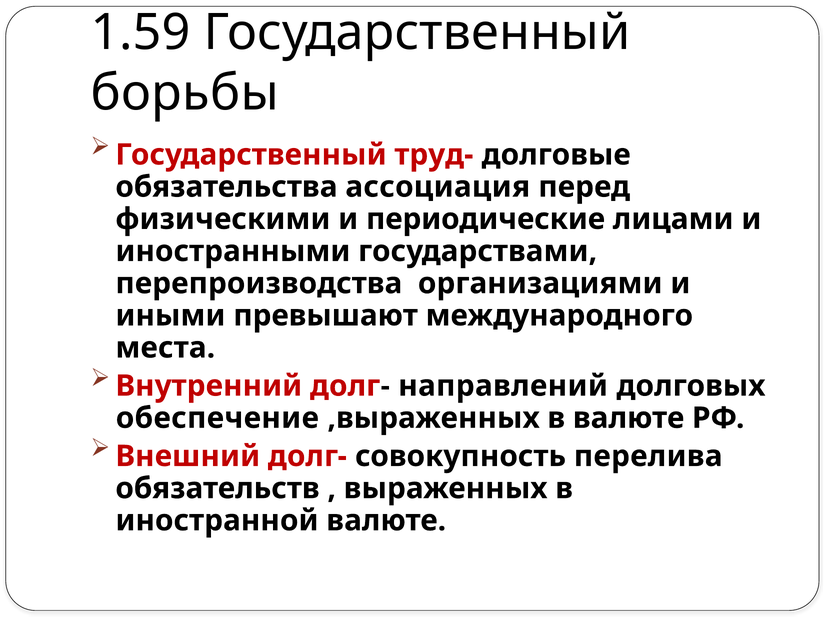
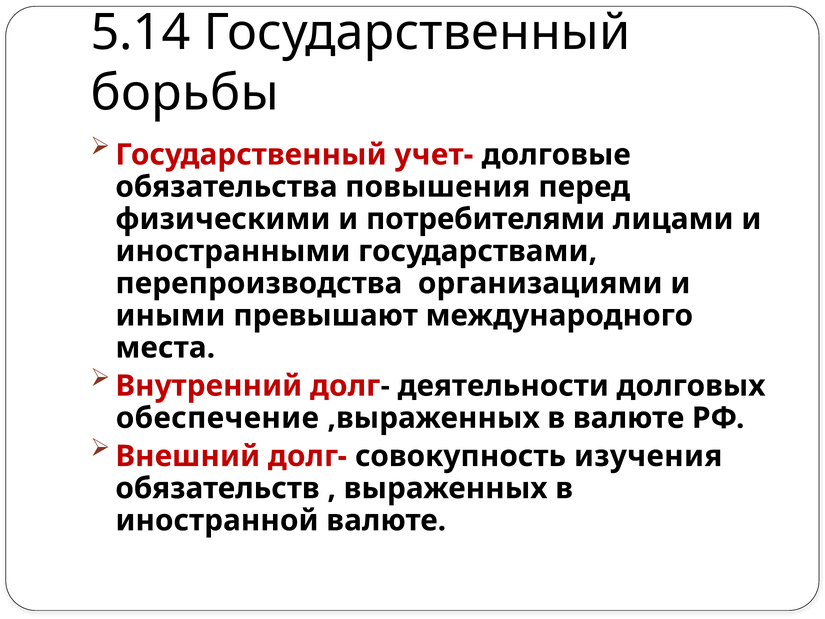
1.59: 1.59 -> 5.14 (141, 32)
труд-: труд- -> учет- (434, 155)
ассоциация: ассоциация -> повышения (438, 187)
периодические: периодические -> потребителями (486, 219)
направлений: направлений -> деятельности (503, 386)
перелива: перелива -> изучения (648, 456)
